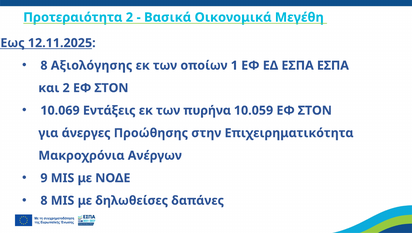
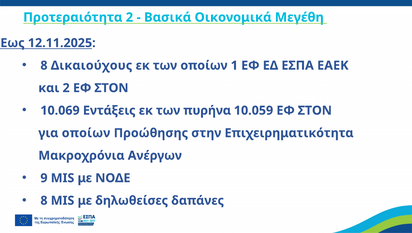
Αξιολόγησης: Αξιολόγησης -> Δικαιούχους (92, 66)
ΕΣΠΑ ΕΣΠΑ: ΕΣΠΑ -> ΕΑΕΚ (333, 66)
για άνεργες: άνεργες -> οποίων (86, 133)
